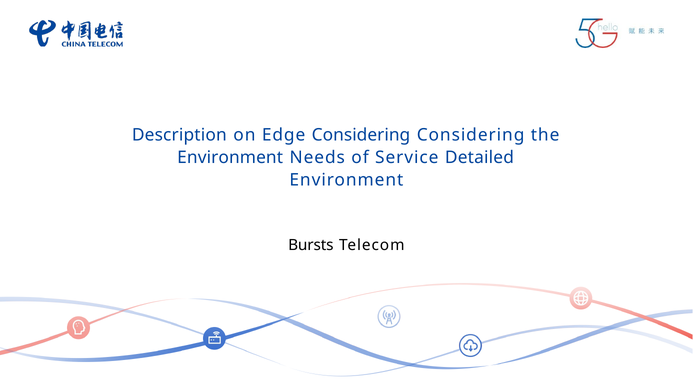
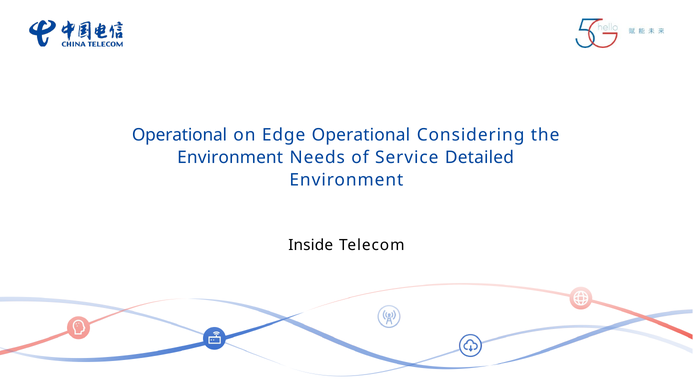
Description: Description -> Operational (179, 135)
Edge Considering: Considering -> Operational (361, 135)
Bursts: Bursts -> Inside (311, 245)
